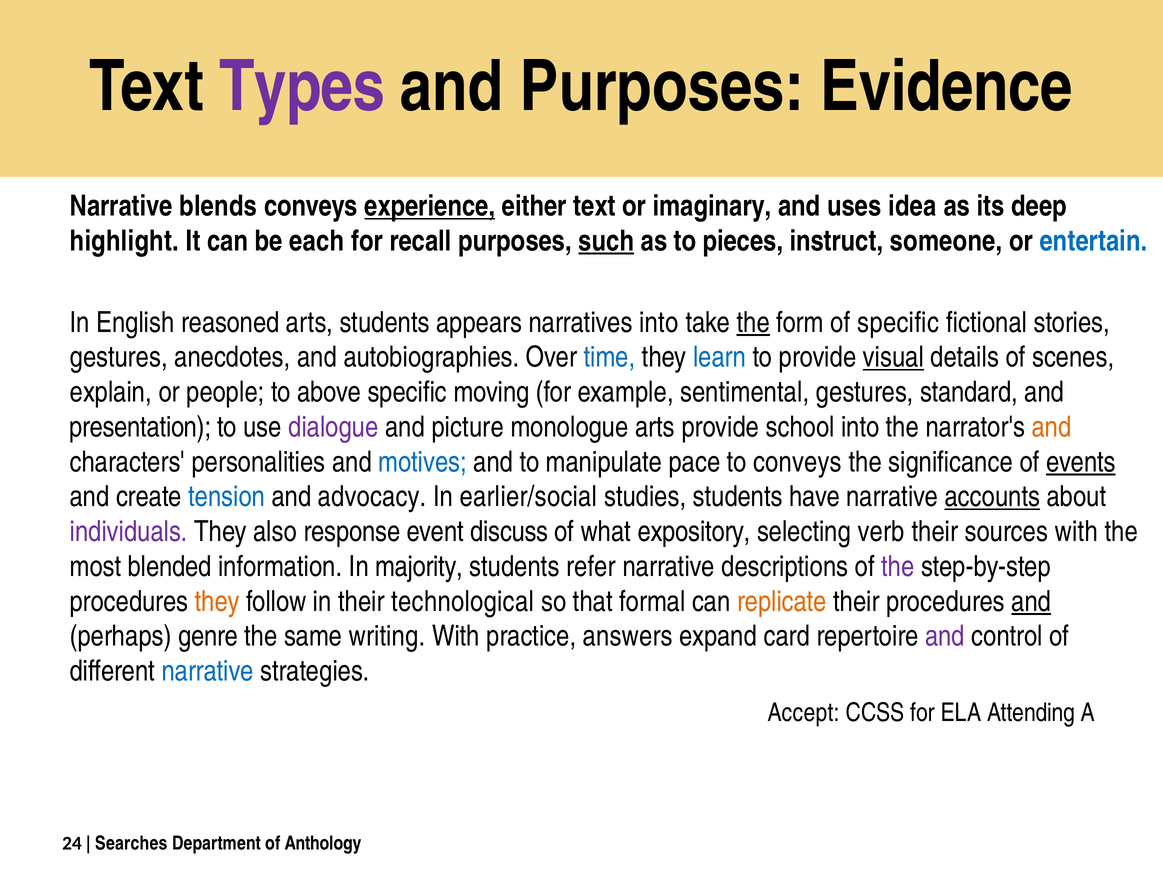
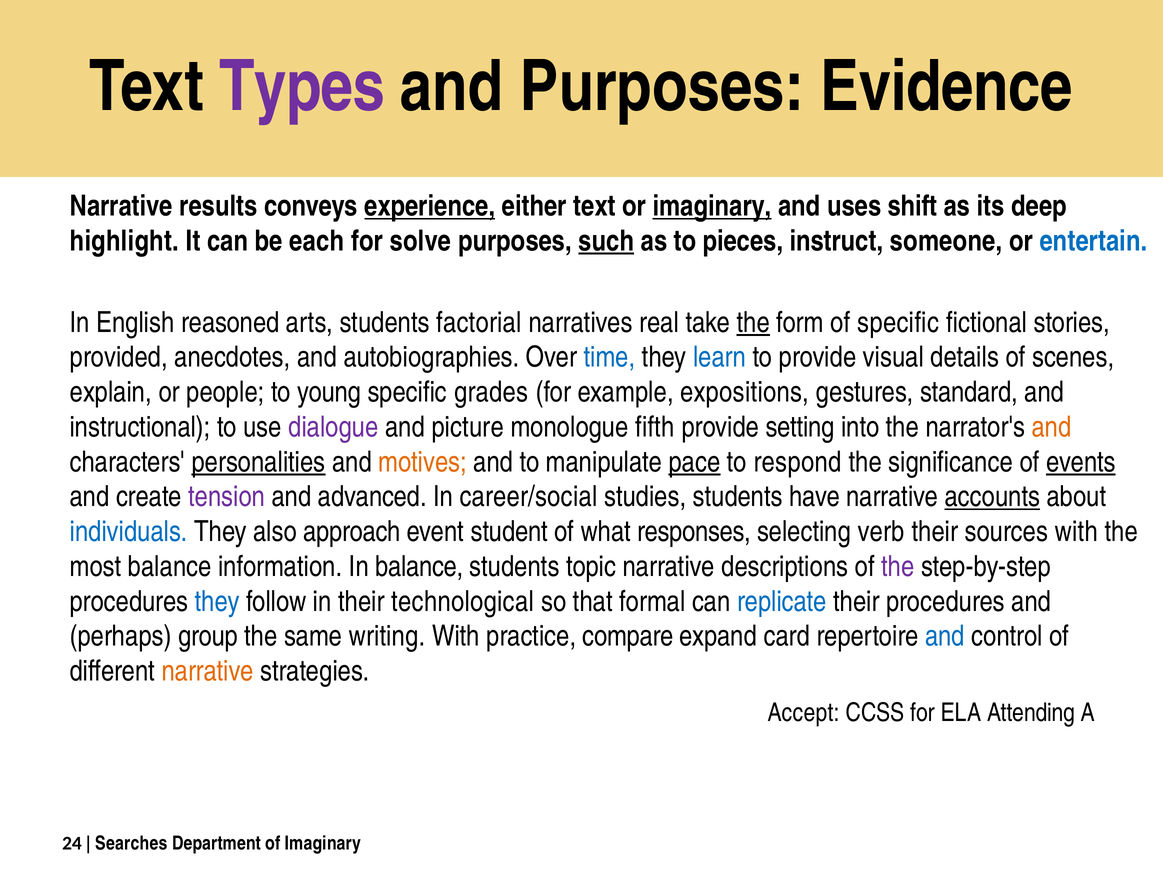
blends: blends -> results (218, 206)
imaginary underline: none -> present (712, 206)
idea: idea -> shift (913, 206)
recall: recall -> solve (420, 241)
appears: appears -> factorial (479, 323)
narratives into: into -> real (659, 323)
gestures: gestures -> provided (119, 357)
visual underline: present -> none (893, 357)
above: above -> young (329, 392)
moving: moving -> grades (491, 392)
sentimental: sentimental -> expositions (745, 392)
presentation: presentation -> instructional (140, 427)
monologue arts: arts -> fifth (655, 427)
school: school -> setting (800, 427)
personalities underline: none -> present (259, 462)
motives colour: blue -> orange (423, 462)
pace underline: none -> present (695, 462)
to conveys: conveys -> respond (798, 462)
tension colour: blue -> purple (227, 497)
advocacy: advocacy -> advanced (372, 497)
earlier/social: earlier/social -> career/social (528, 497)
individuals colour: purple -> blue (129, 532)
response: response -> approach (352, 532)
discuss: discuss -> student (509, 532)
expository: expository -> responses (694, 532)
most blended: blended -> balance (170, 567)
In majority: majority -> balance (419, 567)
refer: refer -> topic (591, 567)
they colour: orange -> blue (217, 602)
replicate colour: orange -> blue (782, 602)
and underline: present -> none (1031, 602)
genre: genre -> group (208, 637)
answers: answers -> compare (628, 637)
and colour: purple -> blue (945, 637)
narrative colour: blue -> orange (208, 671)
of Anthology: Anthology -> Imaginary (323, 844)
